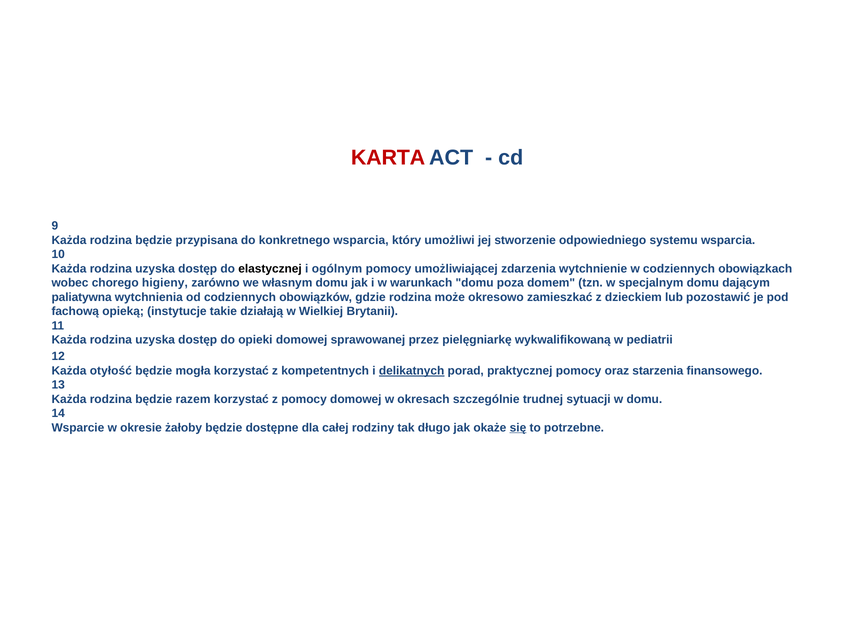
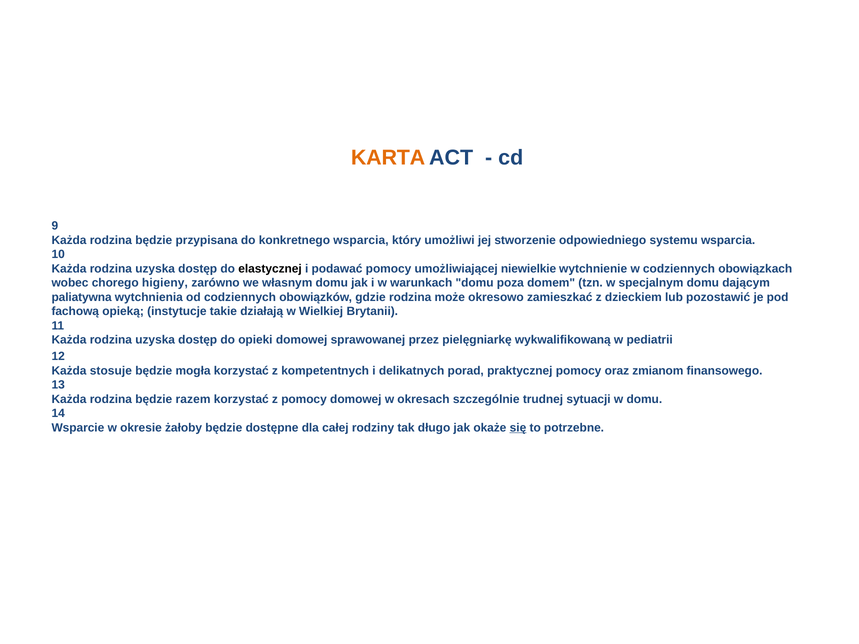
KARTA colour: red -> orange (388, 158)
ogólnym: ogólnym -> podawać (337, 269)
zdarzenia: zdarzenia -> niewielkie (529, 269)
otyłość: otyłość -> stosuje (111, 371)
delikatnych underline: present -> none (412, 371)
starzenia: starzenia -> zmianom (658, 371)
